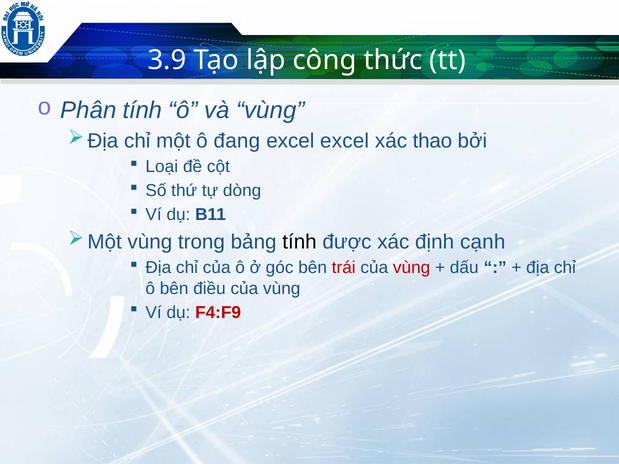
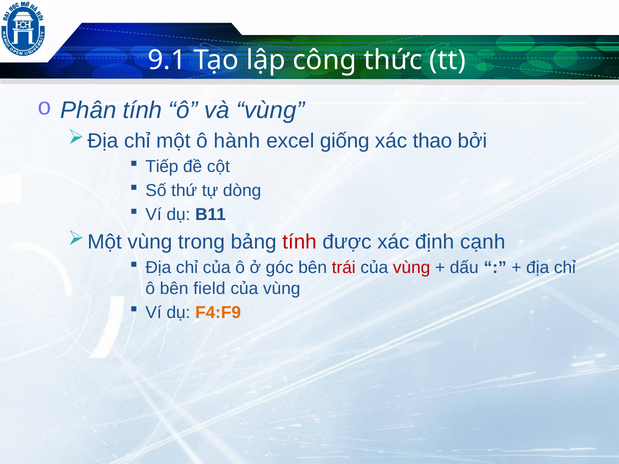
3.9: 3.9 -> 9.1 (167, 60)
đang: đang -> hành (237, 141)
excel excel: excel -> giống (345, 141)
Loại: Loại -> Tiếp (162, 167)
tính colour: black -> red (300, 242)
điều: điều -> field (209, 289)
F4:F9 colour: red -> orange (218, 313)
